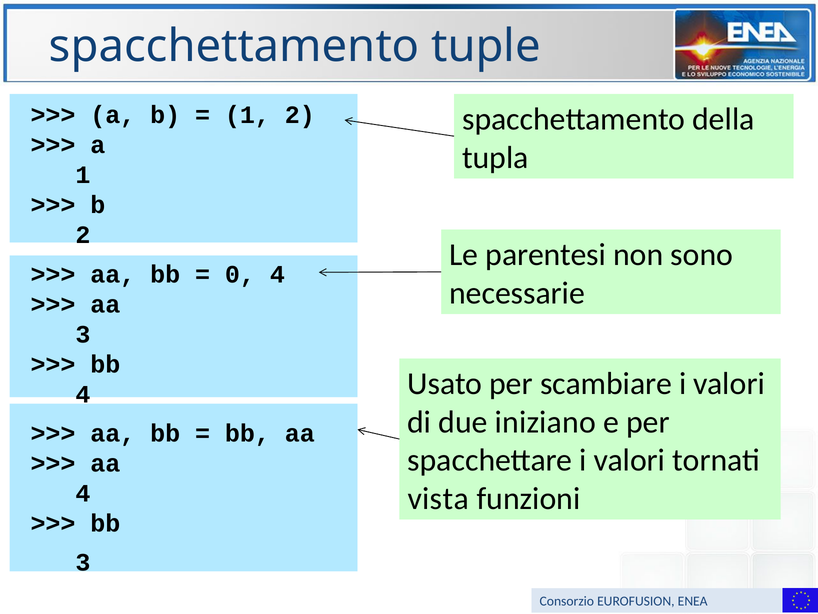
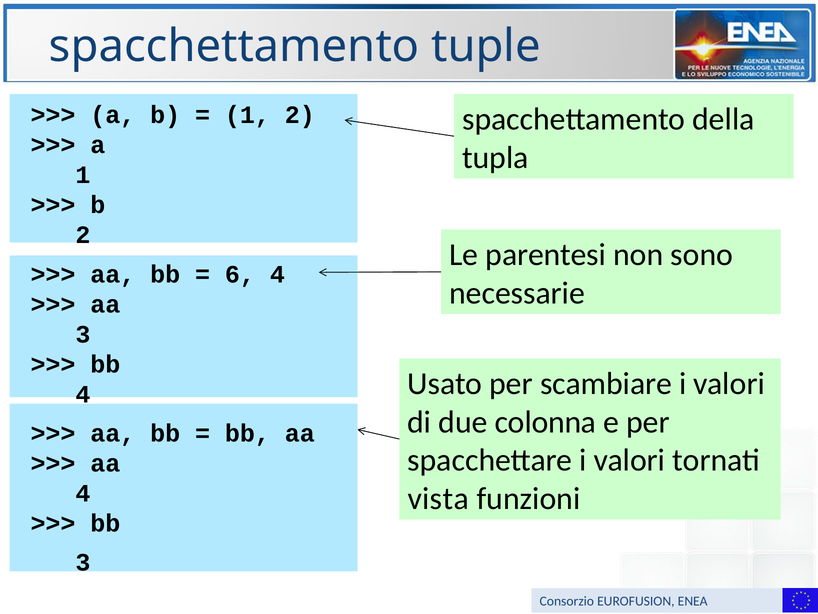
0: 0 -> 6 (240, 274)
iniziano: iniziano -> colonna (546, 422)
